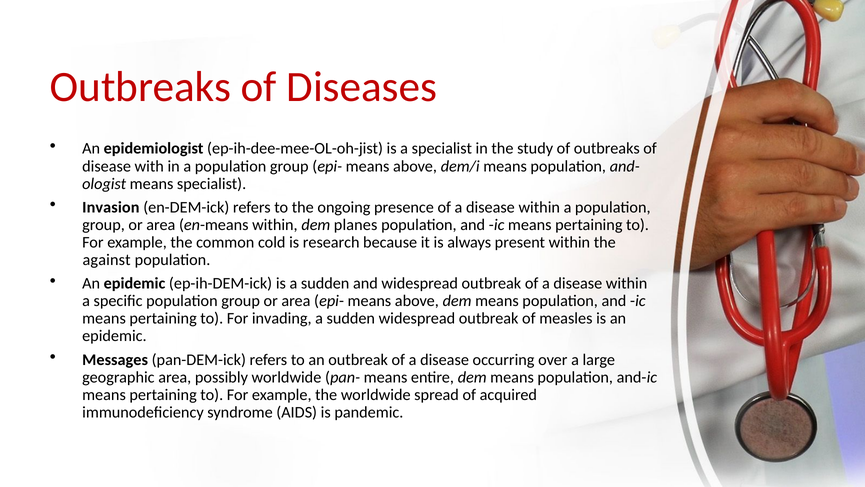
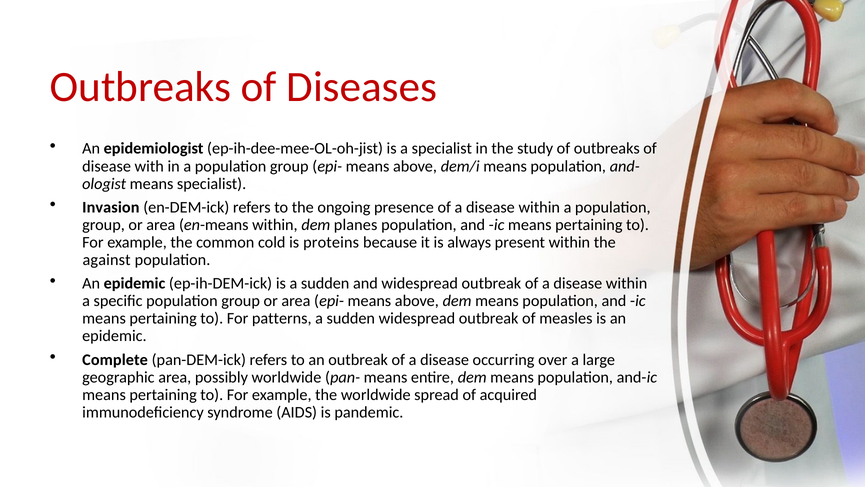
research: research -> proteins (331, 242)
invading: invading -> patterns (282, 318)
Messages: Messages -> Complete (115, 359)
